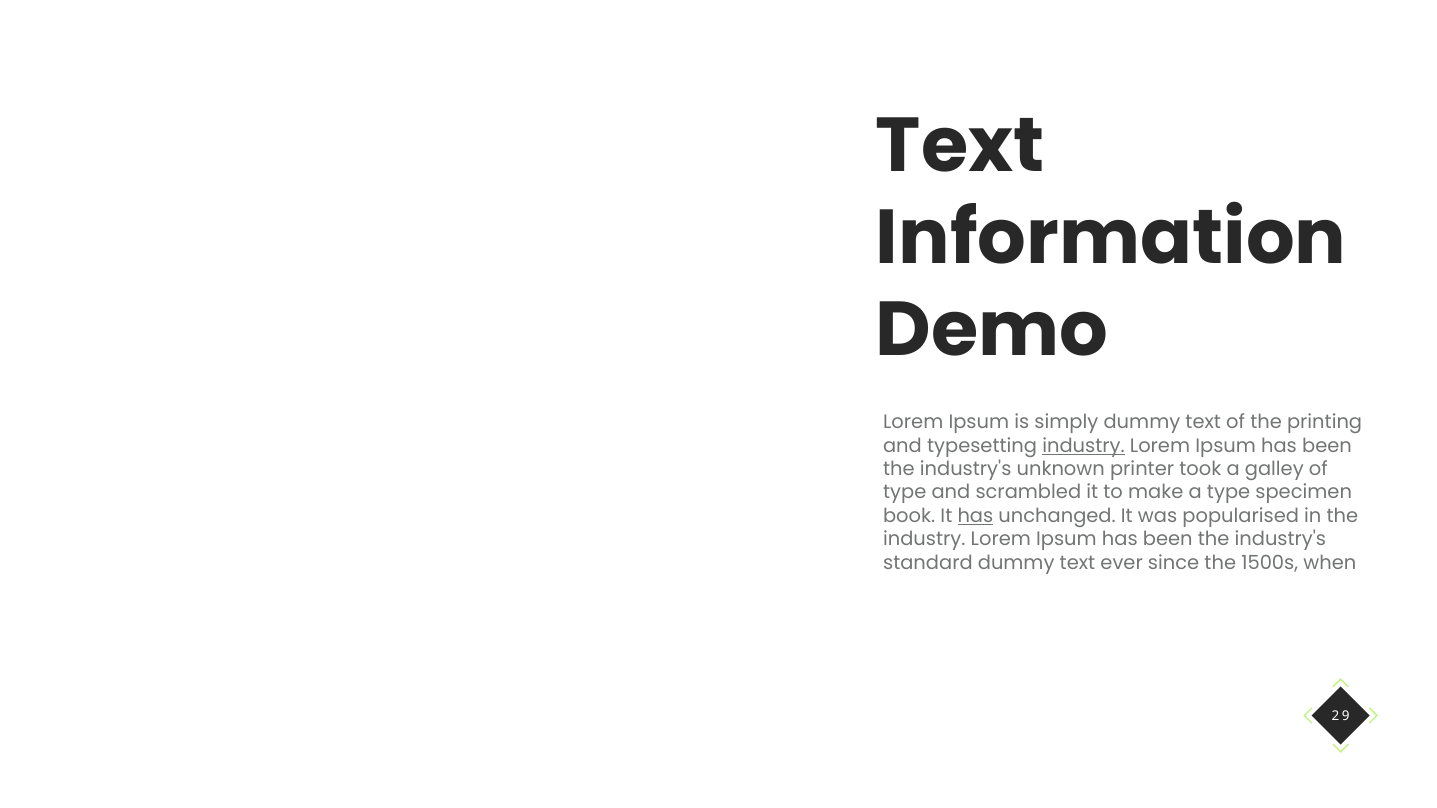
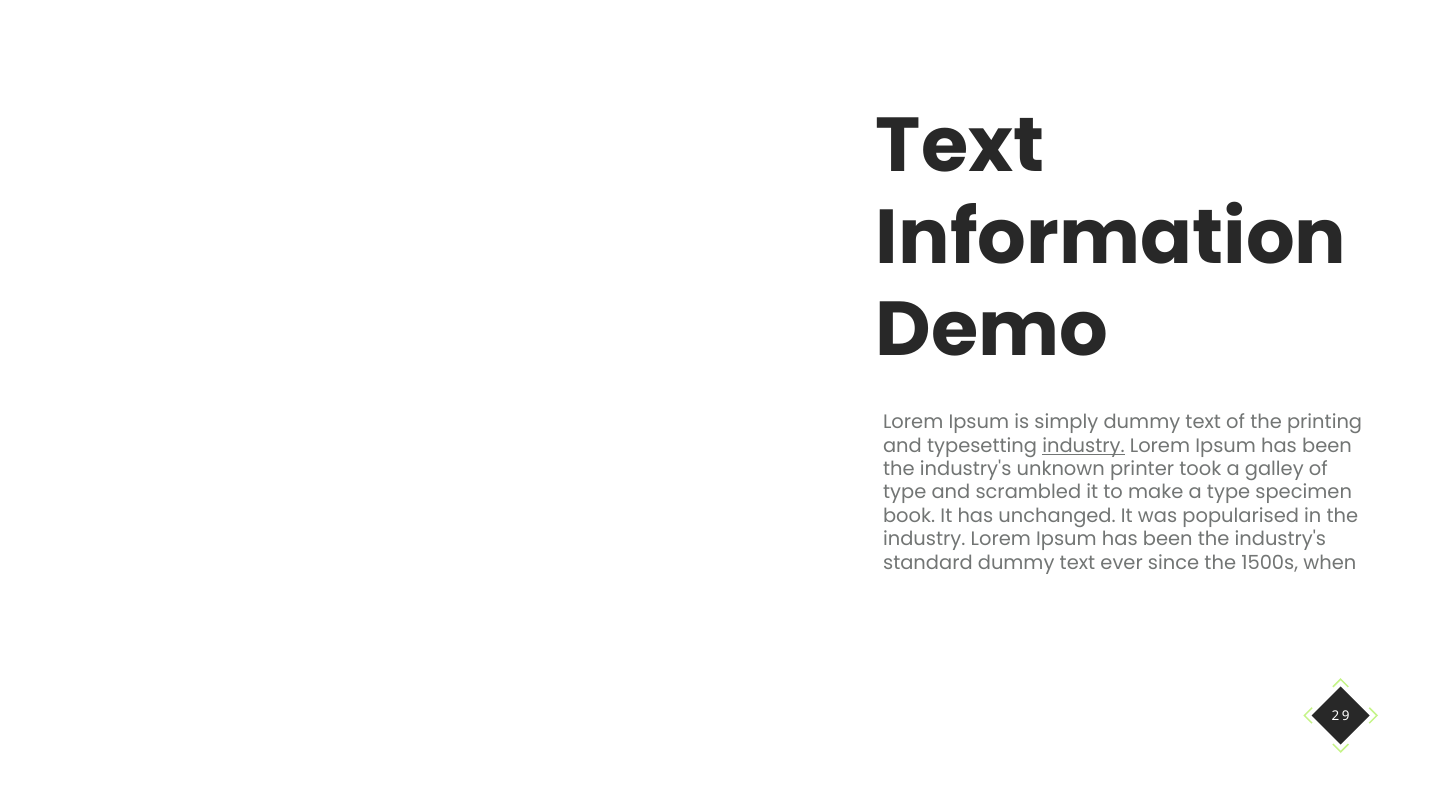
has underline: present -> none (975, 516)
